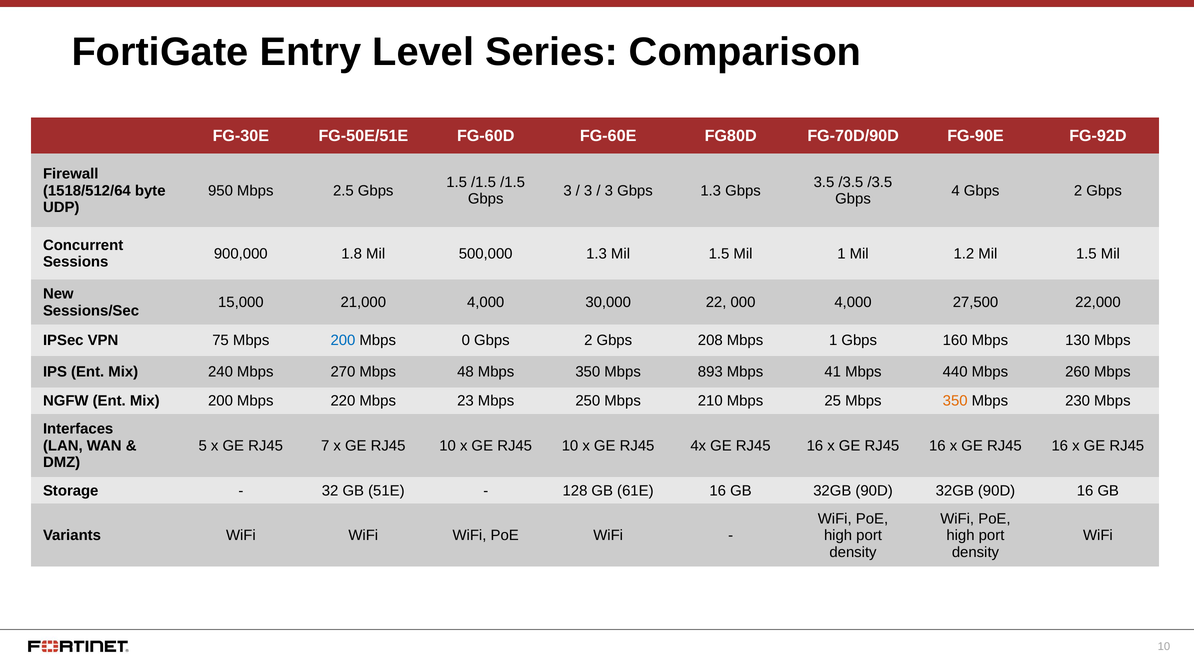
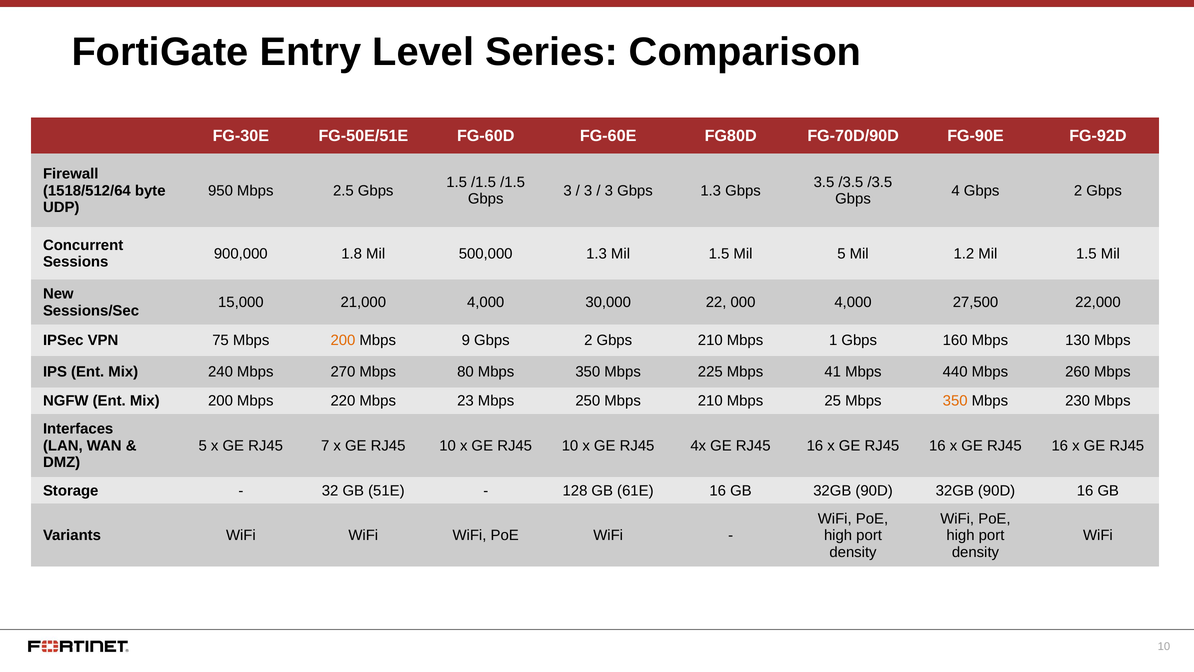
Mil 1: 1 -> 5 (841, 254)
200 colour: blue -> orange (343, 340)
0: 0 -> 9 (466, 340)
Gbps 208: 208 -> 210 (710, 340)
48: 48 -> 80 (465, 372)
893: 893 -> 225 (710, 372)
